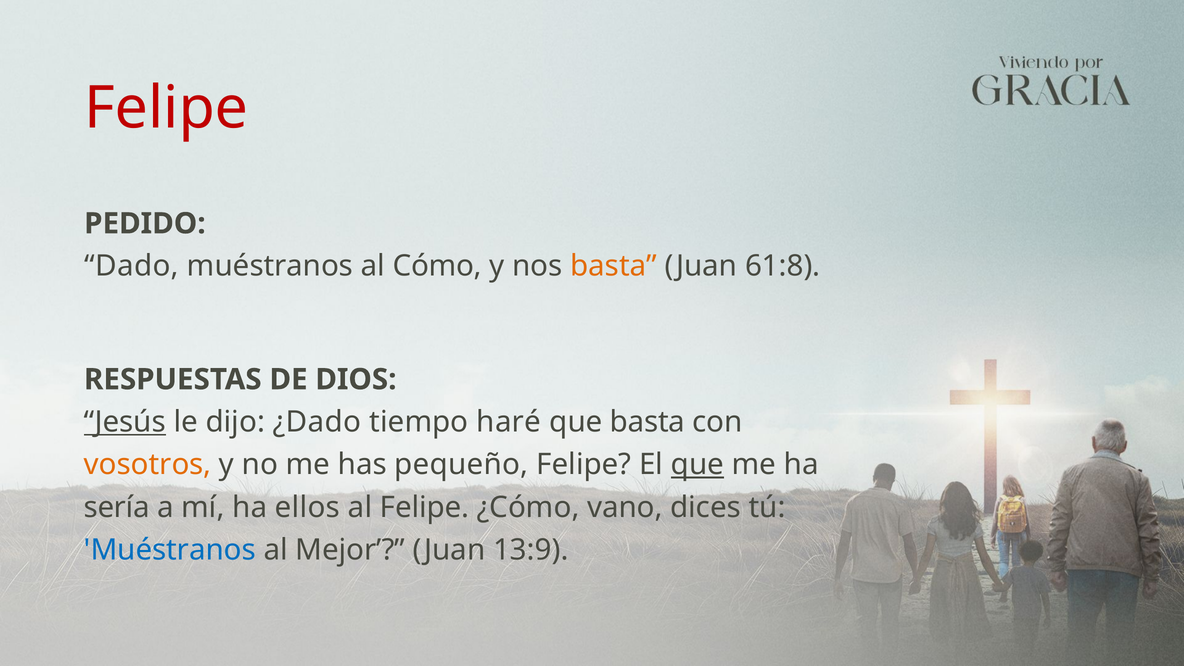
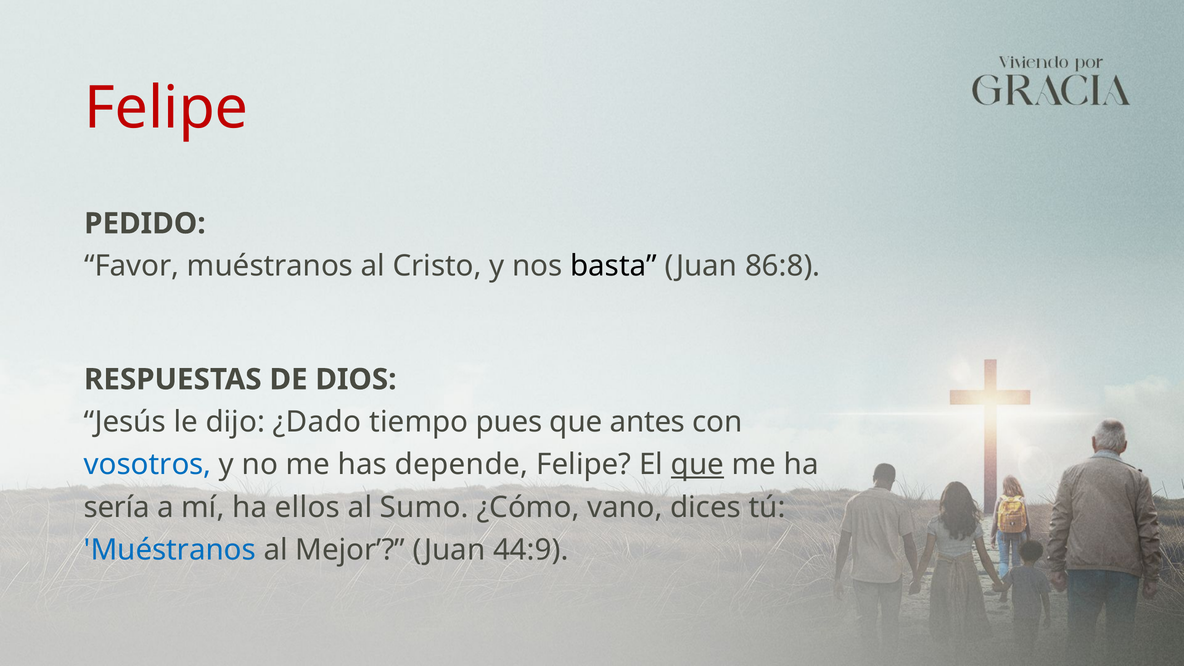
Dado: Dado -> Favor (132, 266)
Cómo: Cómo -> Cristo (437, 266)
basta colour: orange -> black (614, 266)
61:8: 61:8 -> 86:8 (783, 266)
Jesús underline: present -> none (125, 422)
haré: haré -> pues (509, 422)
que basta: basta -> antes (648, 422)
vosotros colour: orange -> blue (148, 465)
pequeño: pequeño -> depende (461, 465)
al Felipe: Felipe -> Sumo (424, 507)
13:9: 13:9 -> 44:9 (531, 550)
